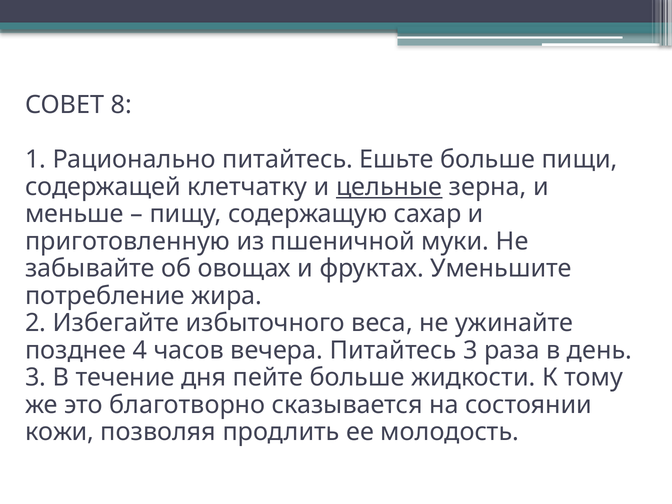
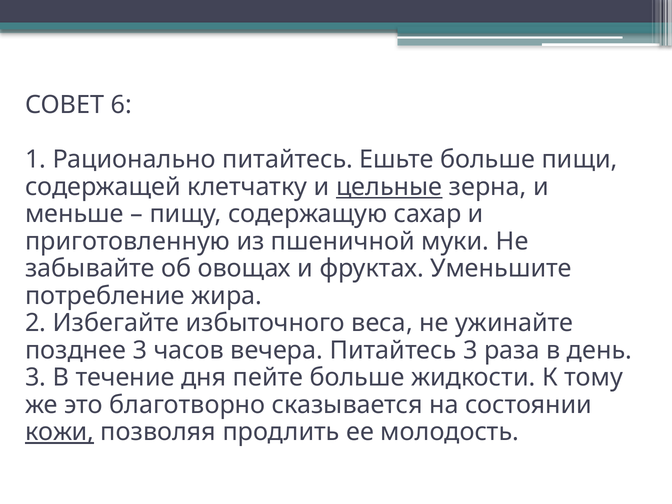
8: 8 -> 6 (121, 105)
позднее 4: 4 -> 3 (140, 350)
кожи underline: none -> present (60, 432)
